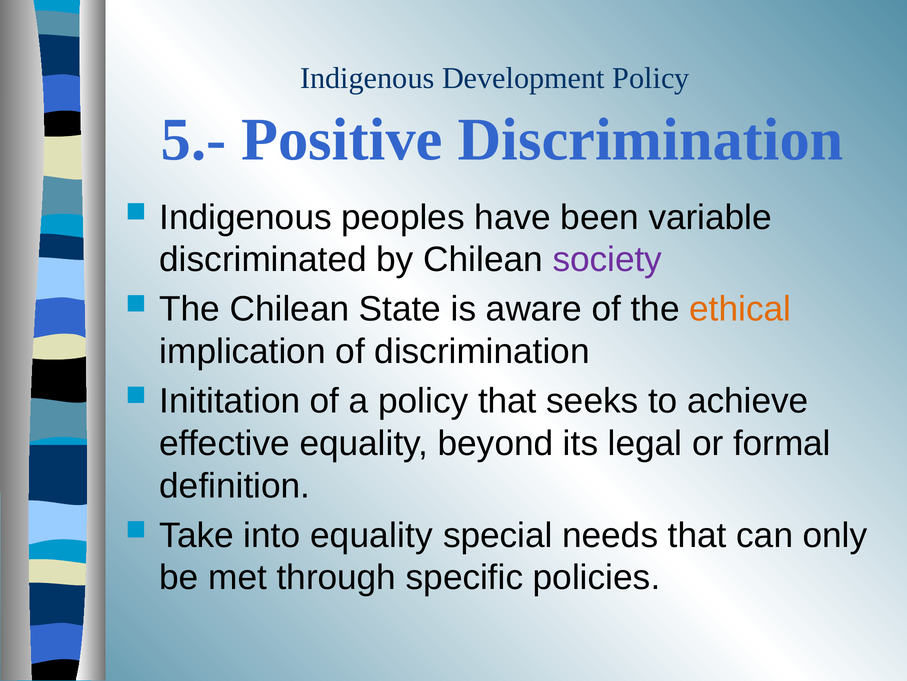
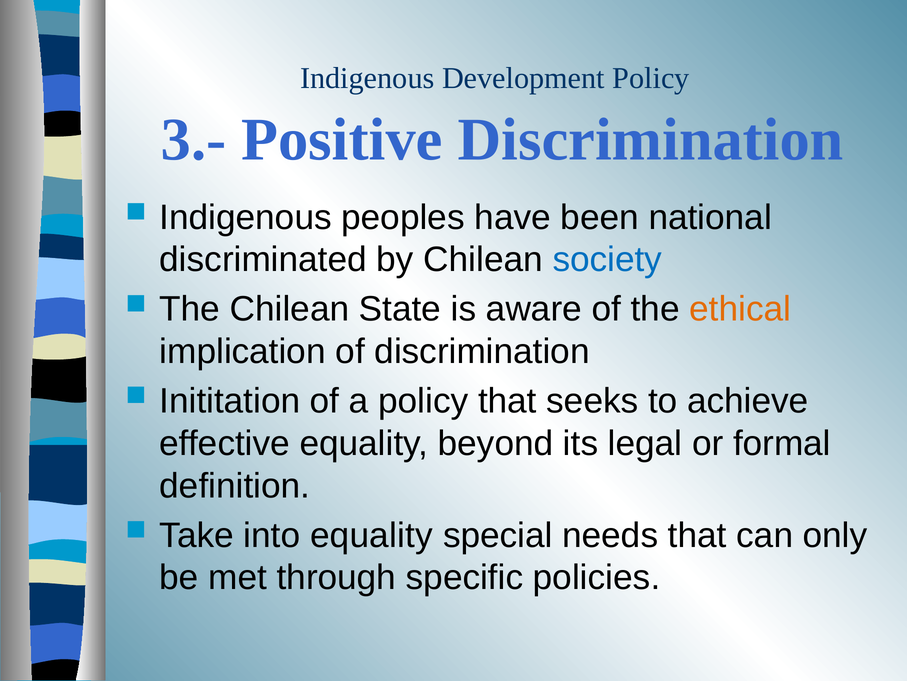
5.-: 5.- -> 3.- (194, 139)
variable: variable -> national (710, 217)
society colour: purple -> blue (607, 259)
